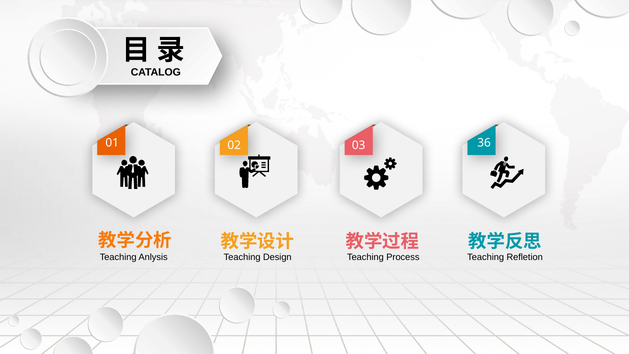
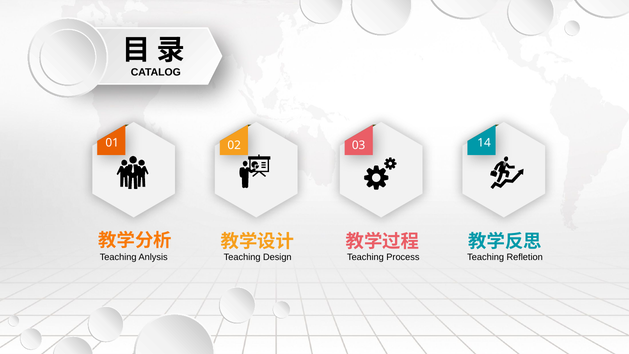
36: 36 -> 14 (484, 143)
